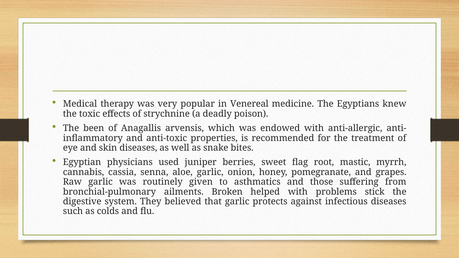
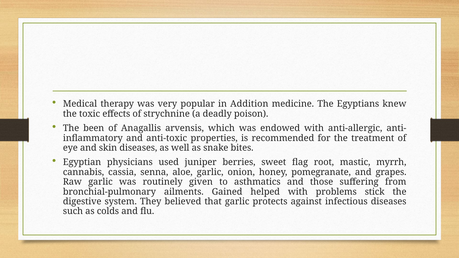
Venereal: Venereal -> Addition (249, 104)
Broken: Broken -> Gained (227, 192)
